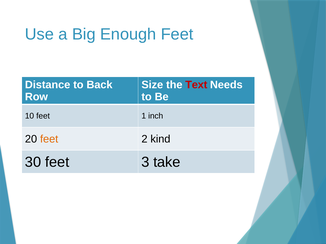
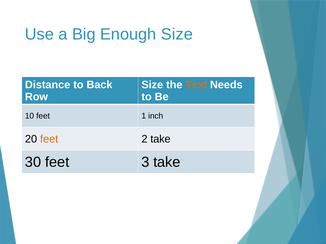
Enough Feet: Feet -> Size (177, 34)
Text colour: red -> orange (196, 85)
2 kind: kind -> take (160, 139)
